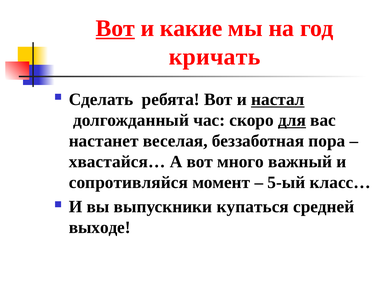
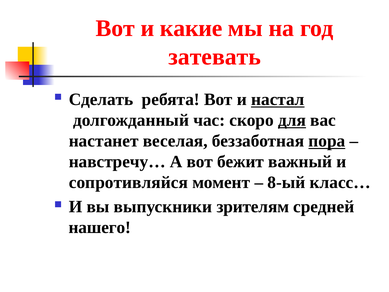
Вот underline: present -> none (115, 28)
кричать: кричать -> затевать (215, 57)
пора underline: none -> present (327, 141)
хвастайся…: хвастайся… -> навстречу… (117, 162)
много: много -> бежит (241, 162)
5-ый: 5-ый -> 8-ый (286, 182)
купаться: купаться -> зрителям (253, 207)
выходе: выходе -> нашего (100, 227)
